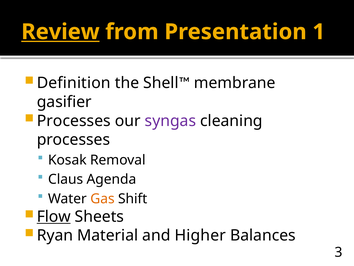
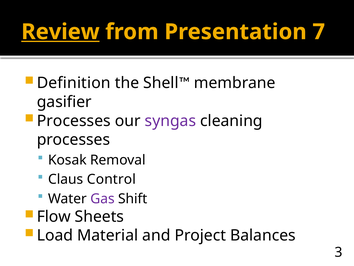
1: 1 -> 7 (319, 32)
Agenda: Agenda -> Control (111, 179)
Gas colour: orange -> purple (102, 198)
Flow underline: present -> none (54, 216)
Ryan: Ryan -> Load (55, 235)
Higher: Higher -> Project (200, 235)
